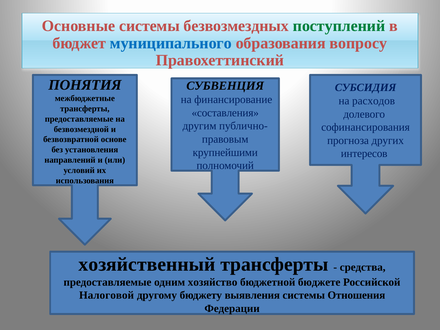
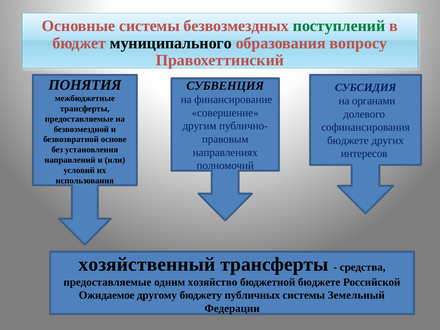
муниципального colour: blue -> black (171, 43)
расходов: расходов -> органами (374, 101)
составления: составления -> совершение (225, 113)
прогноза: прогноза -> бюджете (348, 140)
крупнейшими: крупнейшими -> направлениях (225, 152)
Налоговой: Налоговой -> Ожидаемое (107, 295)
выявления: выявления -> публичных (252, 295)
Отношения: Отношения -> Земельный (356, 295)
